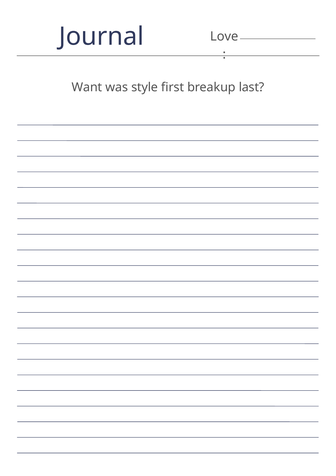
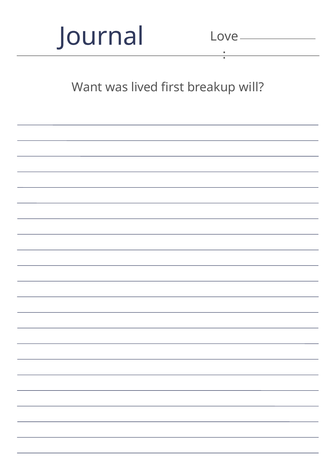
style: style -> lived (145, 87)
last: last -> will (251, 87)
